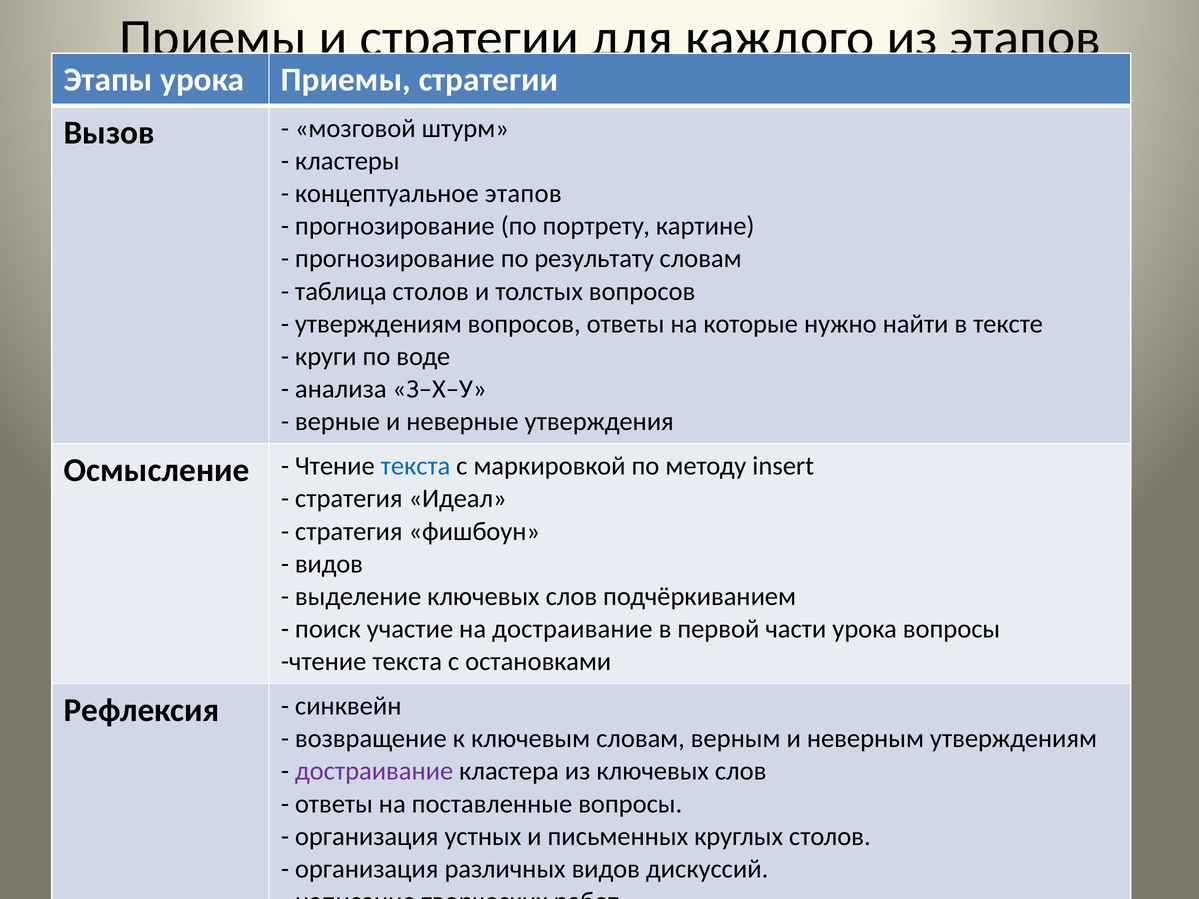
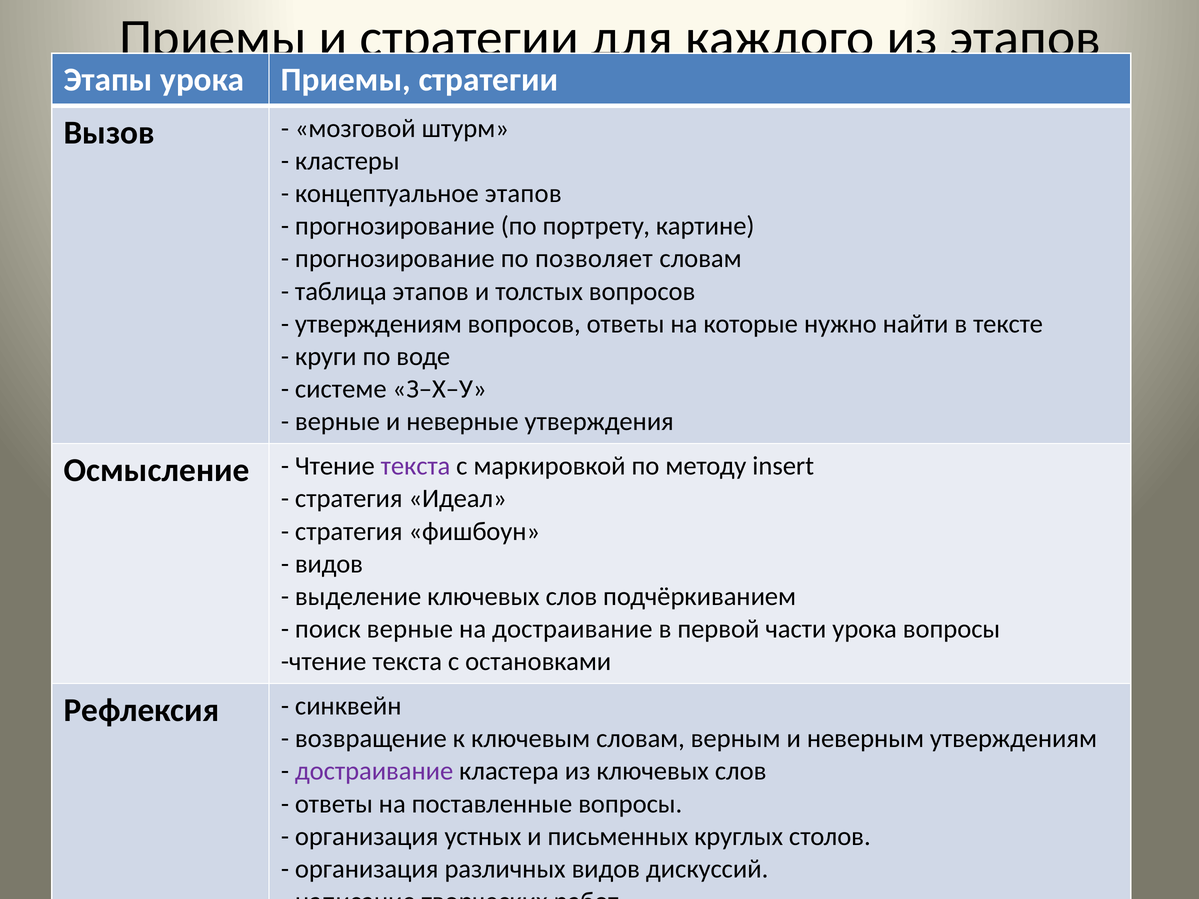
результату: результату -> позволяет (594, 259)
таблица столов: столов -> этапов (431, 291)
анализа: анализа -> системе (341, 389)
текста colour: blue -> purple (416, 466)
поиск участие: участие -> верные (410, 629)
